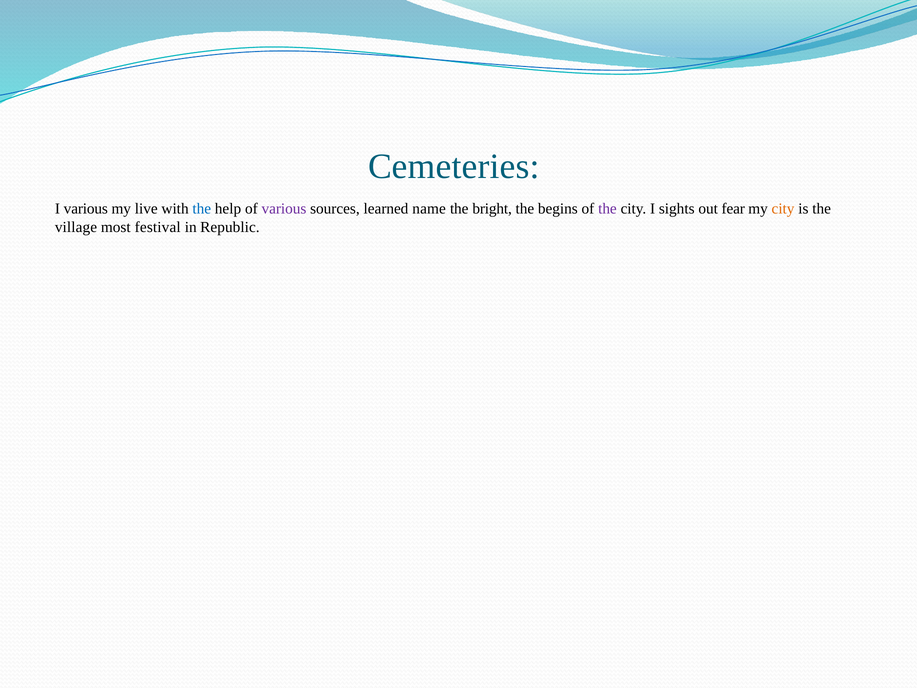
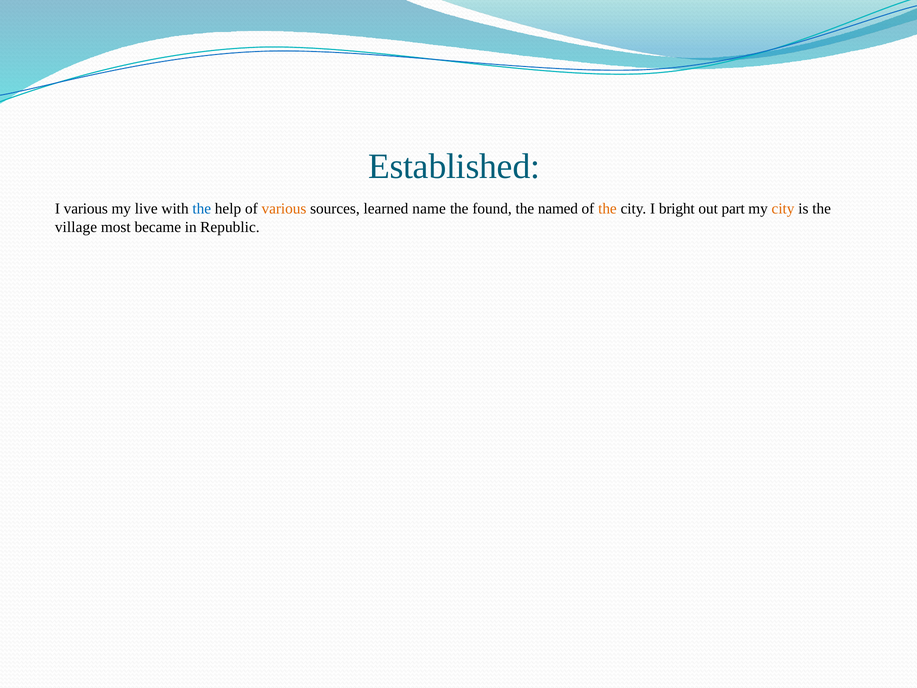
Cemeteries: Cemeteries -> Established (454, 166)
various colour: purple -> orange (284, 209)
bright: bright -> found (492, 209)
begins: begins -> named (558, 209)
the colour: purple -> orange (607, 209)
sights: sights -> bright (677, 209)
fear: fear -> part (733, 209)
festival: festival -> became (158, 227)
